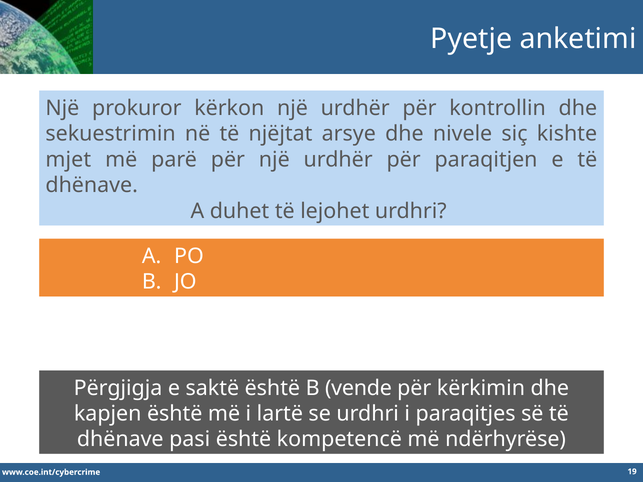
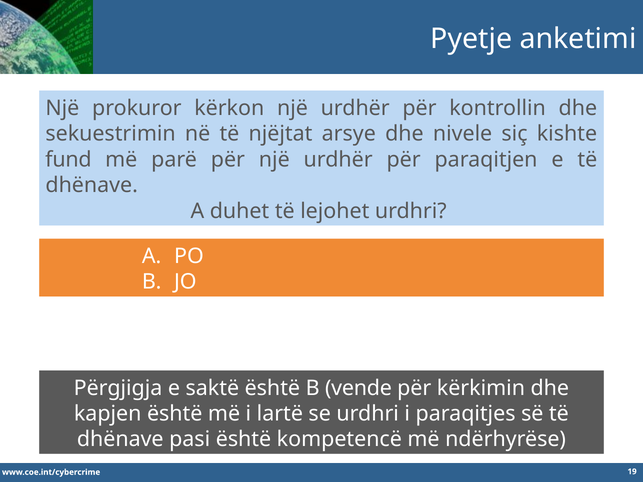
mjet: mjet -> fund (68, 160)
